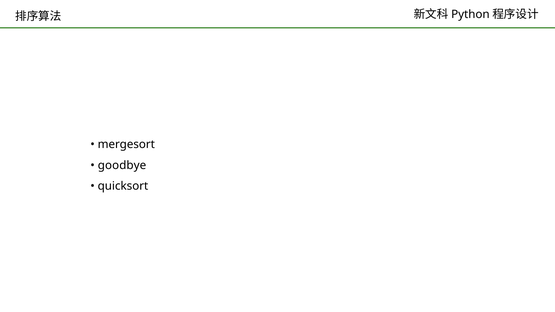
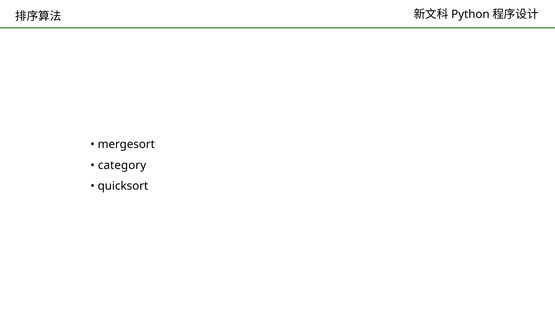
goodbye: goodbye -> category (122, 165)
